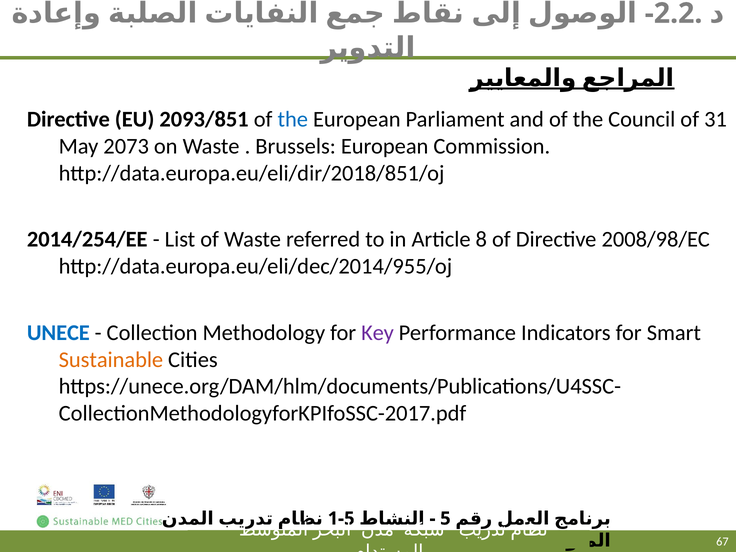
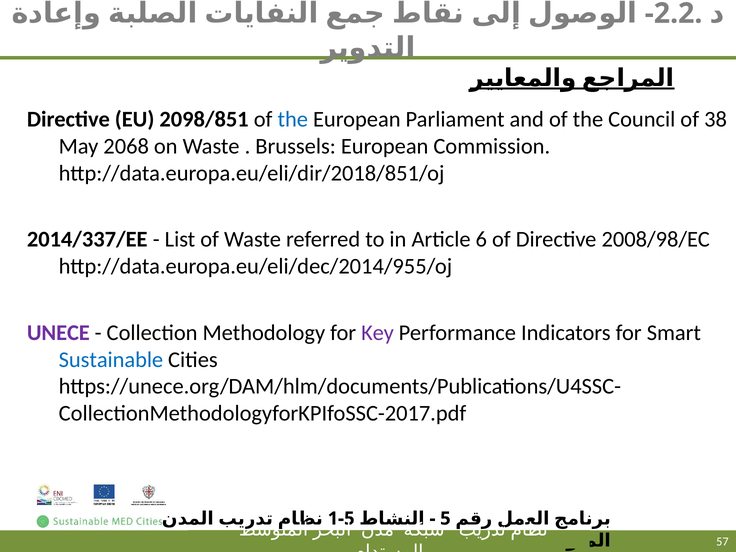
2093/851: 2093/851 -> 2098/851 (204, 119)
31: 31 -> 38 (716, 119)
2073: 2073 -> 2068 (126, 146)
2014/254/ΕΕ: 2014/254/ΕΕ -> 2014/337/ΕΕ (87, 239)
8: 8 -> 6 (481, 239)
UNECE colour: blue -> purple (58, 333)
Sustainable colour: orange -> blue (111, 360)
67: 67 -> 57 (722, 541)
